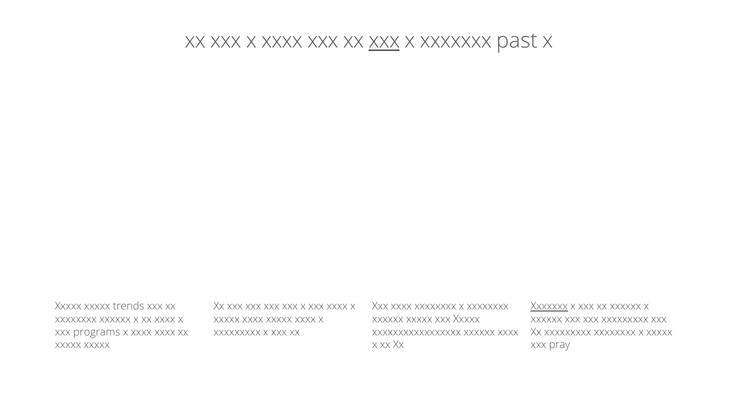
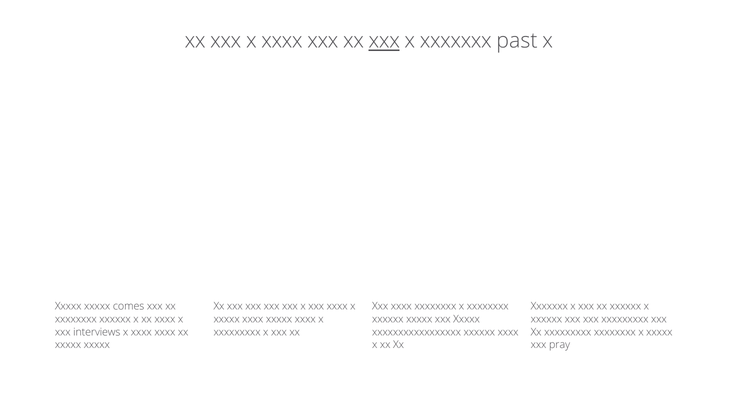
trends: trends -> comes (129, 306)
Xxxxxxx underline: present -> none (549, 306)
programs: programs -> interviews (97, 332)
